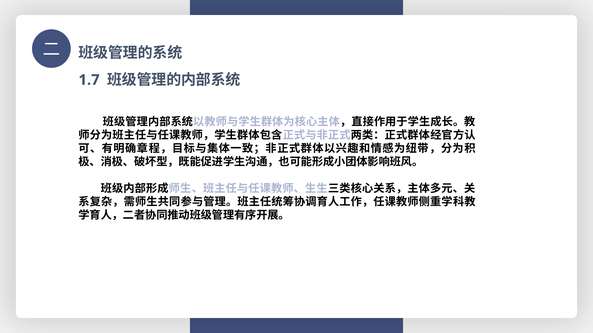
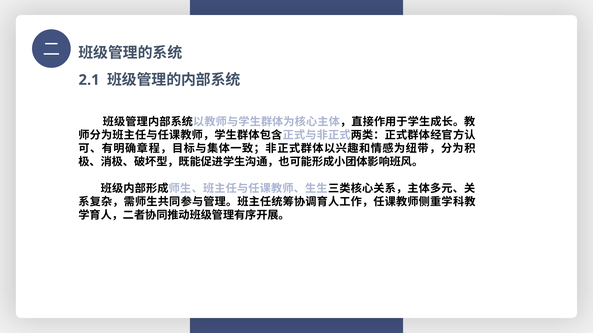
1.7: 1.7 -> 2.1 (89, 80)
